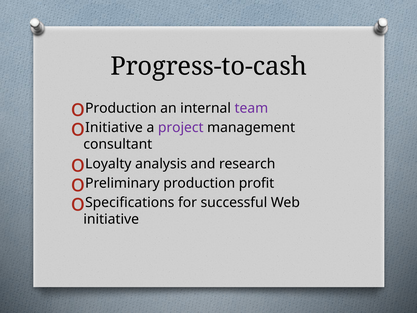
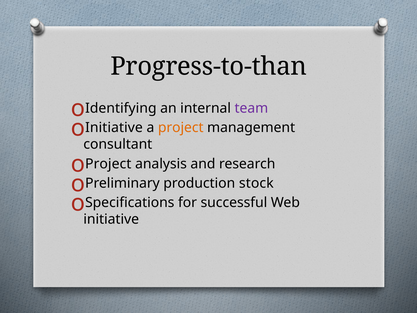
Progress-to-cash: Progress-to-cash -> Progress-to-than (209, 66)
Production: Production -> Identifying (121, 108)
project colour: purple -> orange (181, 128)
Loyalty: Loyalty -> Project (108, 164)
profit: profit -> stock (256, 183)
